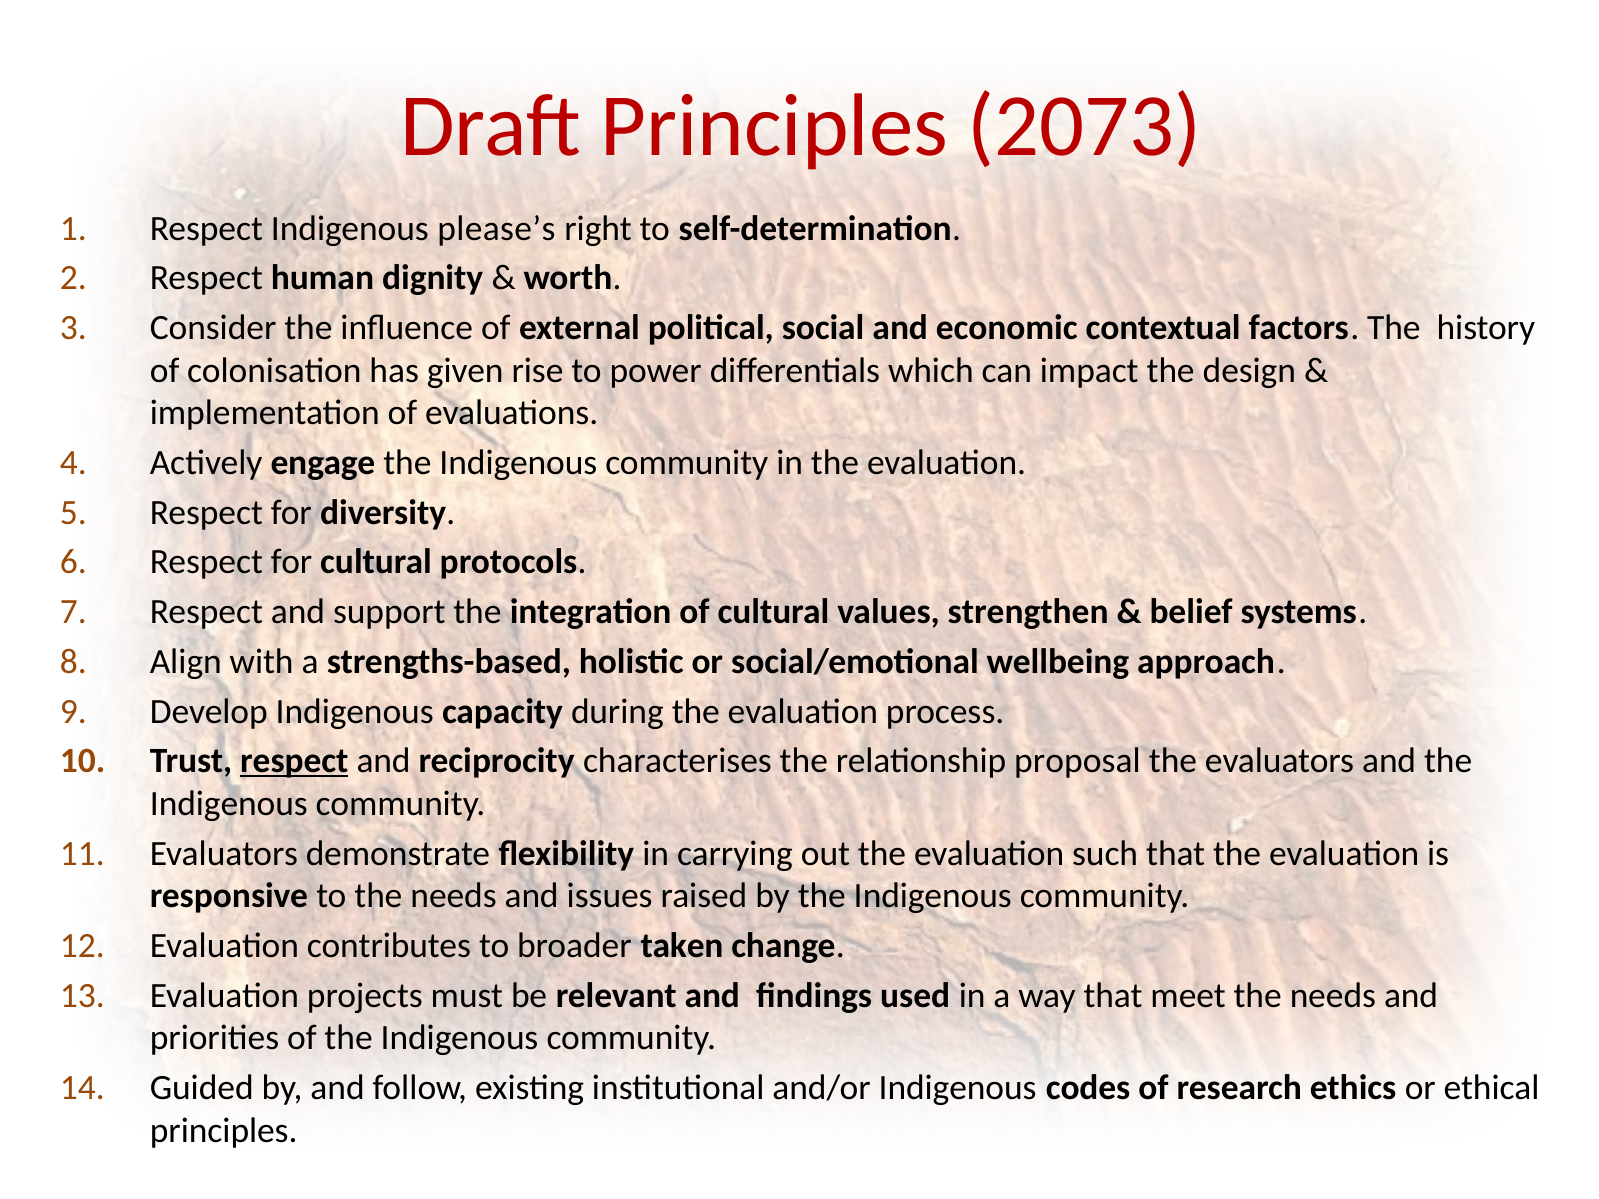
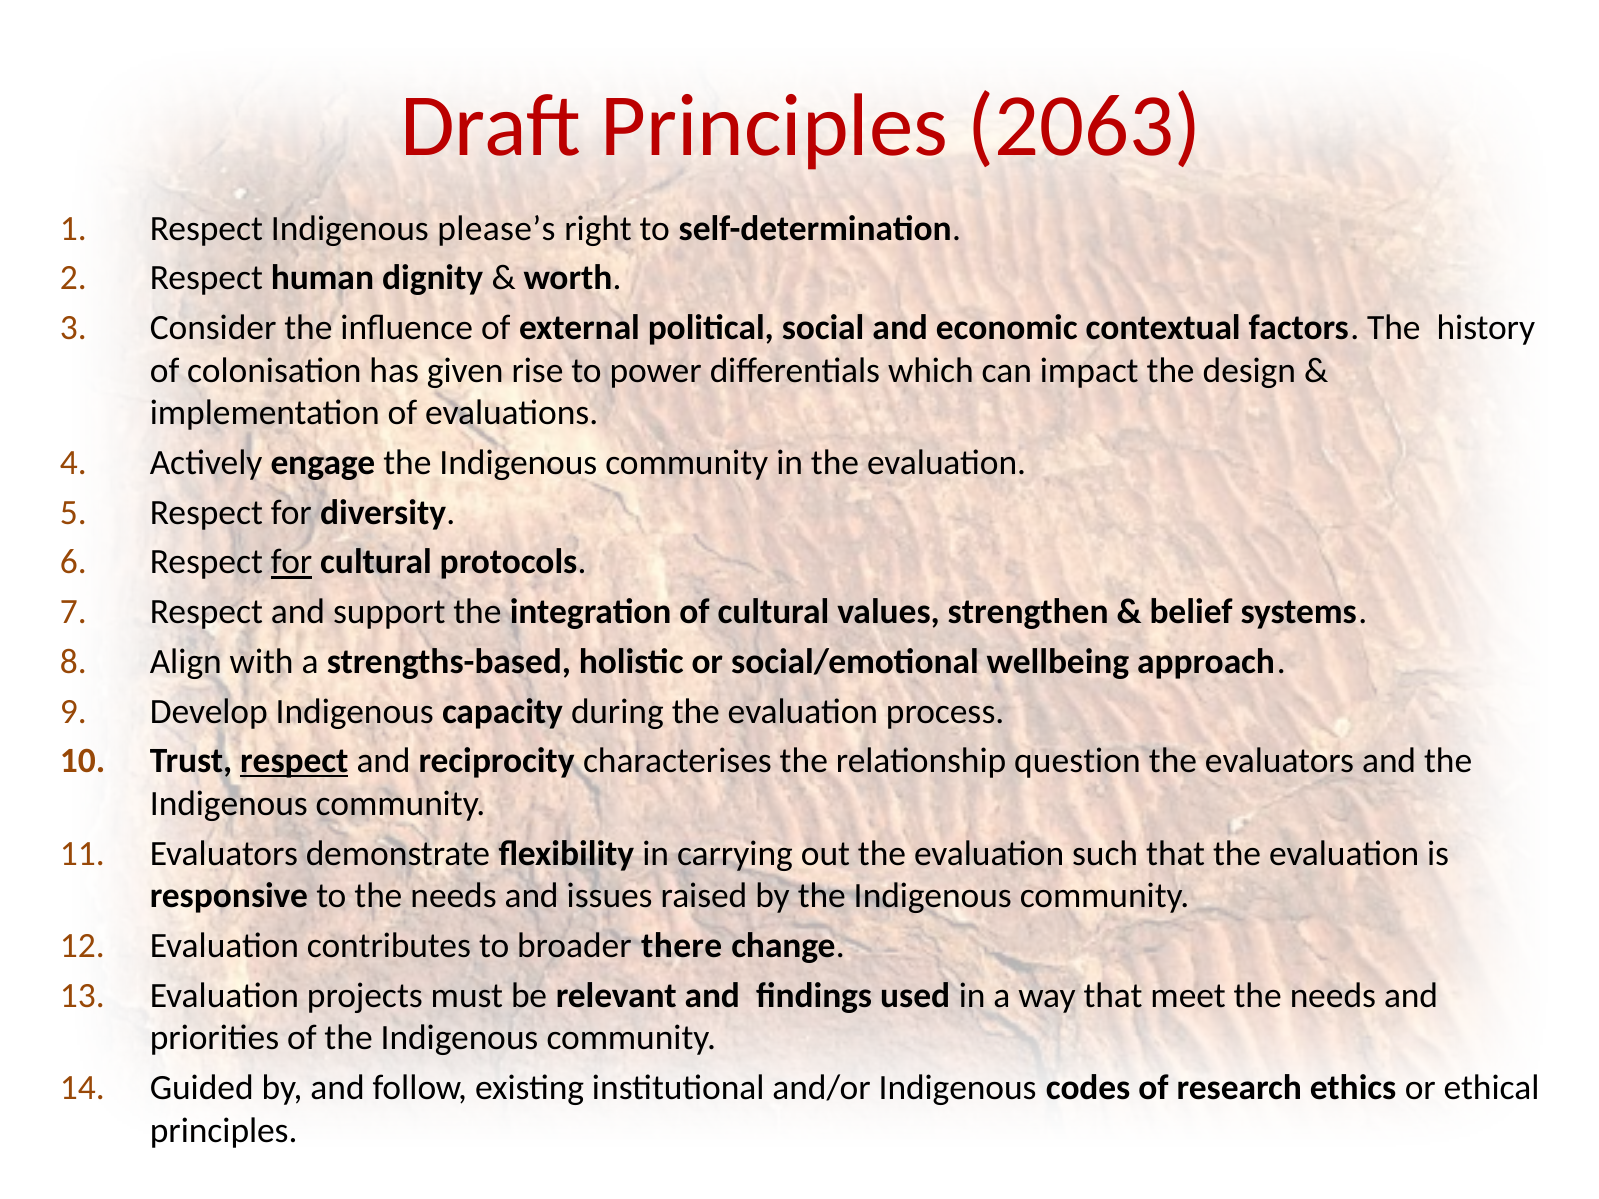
2073: 2073 -> 2063 (1085, 126)
for underline: none -> present (291, 562)
proposal: proposal -> question (1078, 761)
taken: taken -> there (682, 946)
